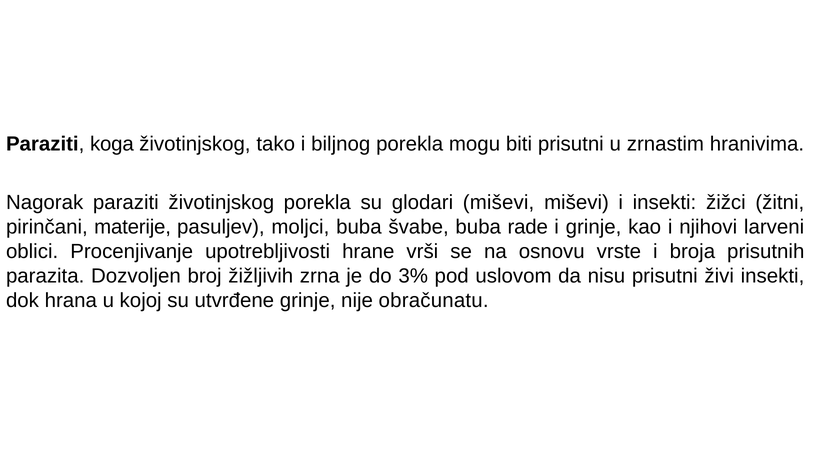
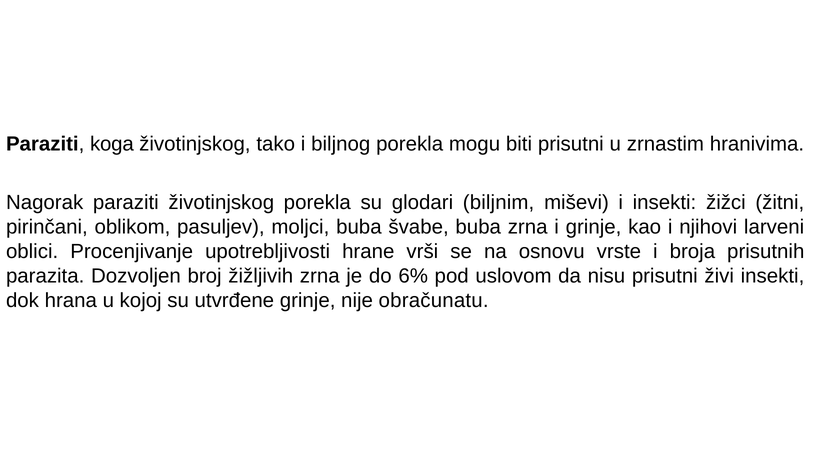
glodari miševi: miševi -> biljnim (499, 202)
materije: materije -> oblikom (132, 227)
buba rade: rade -> zrna (528, 227)
3%: 3% -> 6% (413, 276)
